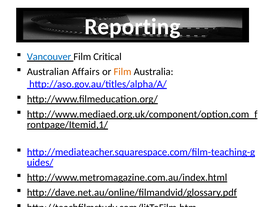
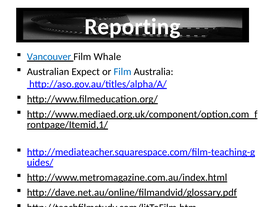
Critical: Critical -> Whale (107, 57)
Affairs: Affairs -> Expect (86, 72)
Film colour: orange -> blue (122, 72)
